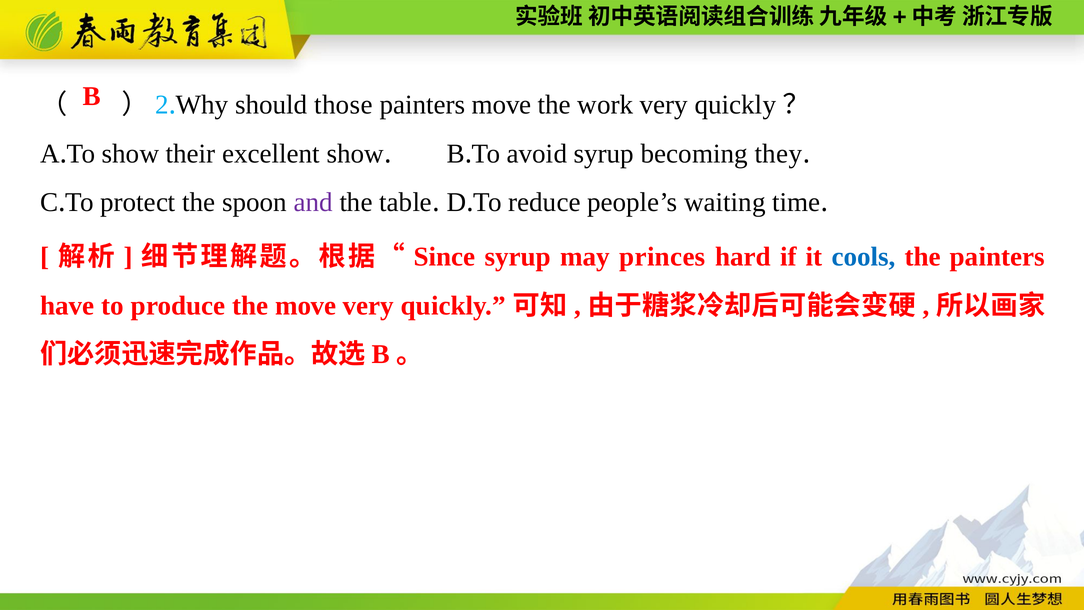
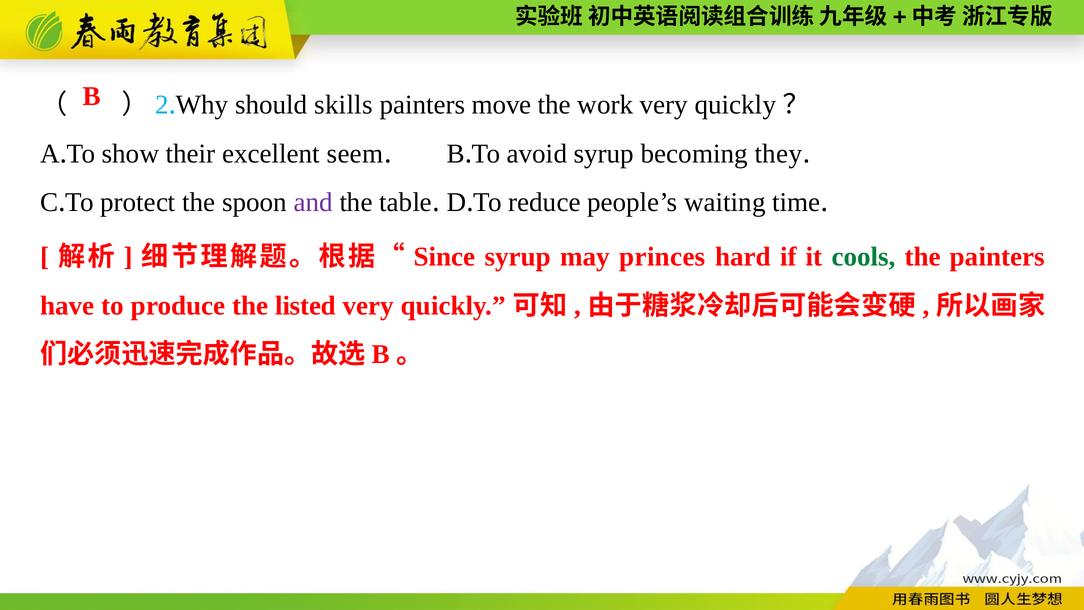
those: those -> skills (343, 105)
excellent show: show -> seem (355, 154)
cools colour: blue -> green (864, 257)
the move: move -> listed (306, 306)
